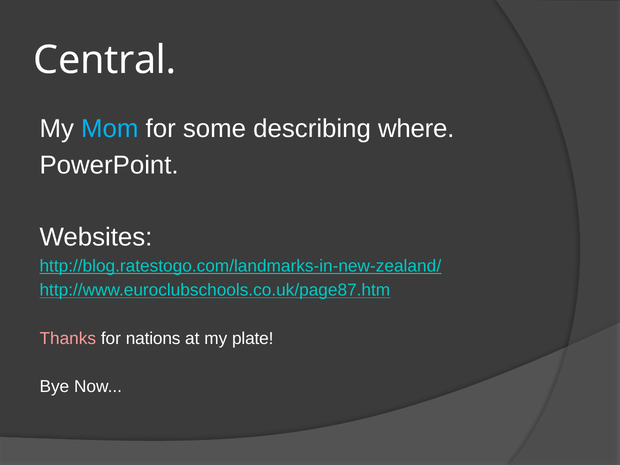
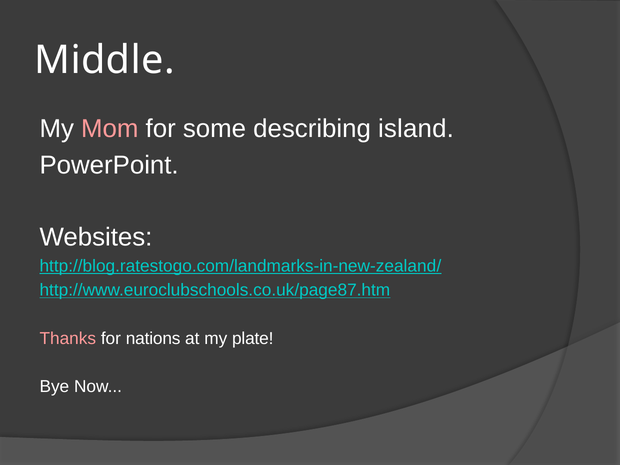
Central: Central -> Middle (104, 60)
Mom colour: light blue -> pink (110, 129)
where: where -> island (416, 129)
